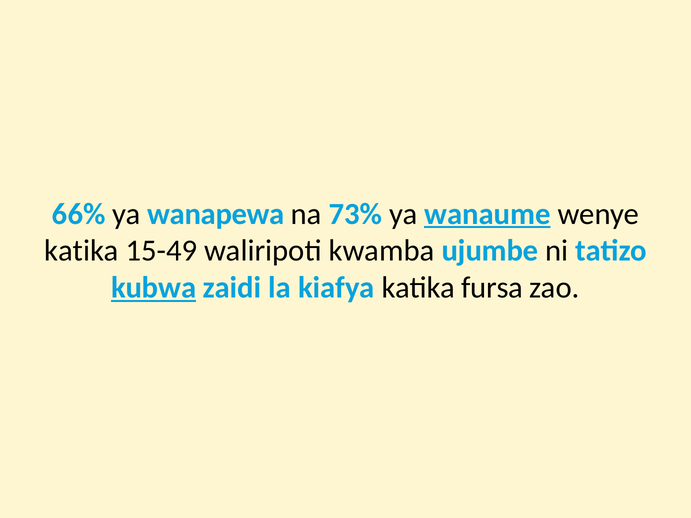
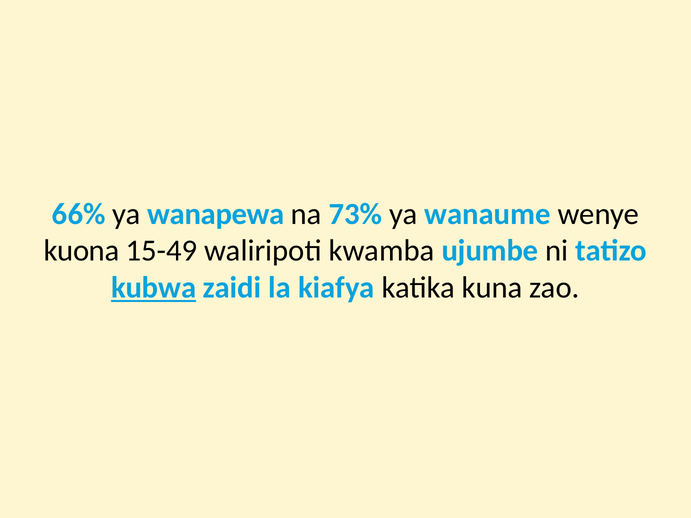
wanaume underline: present -> none (487, 214)
katika: katika -> kuona (82, 251)
fursa: fursa -> kuna (492, 288)
